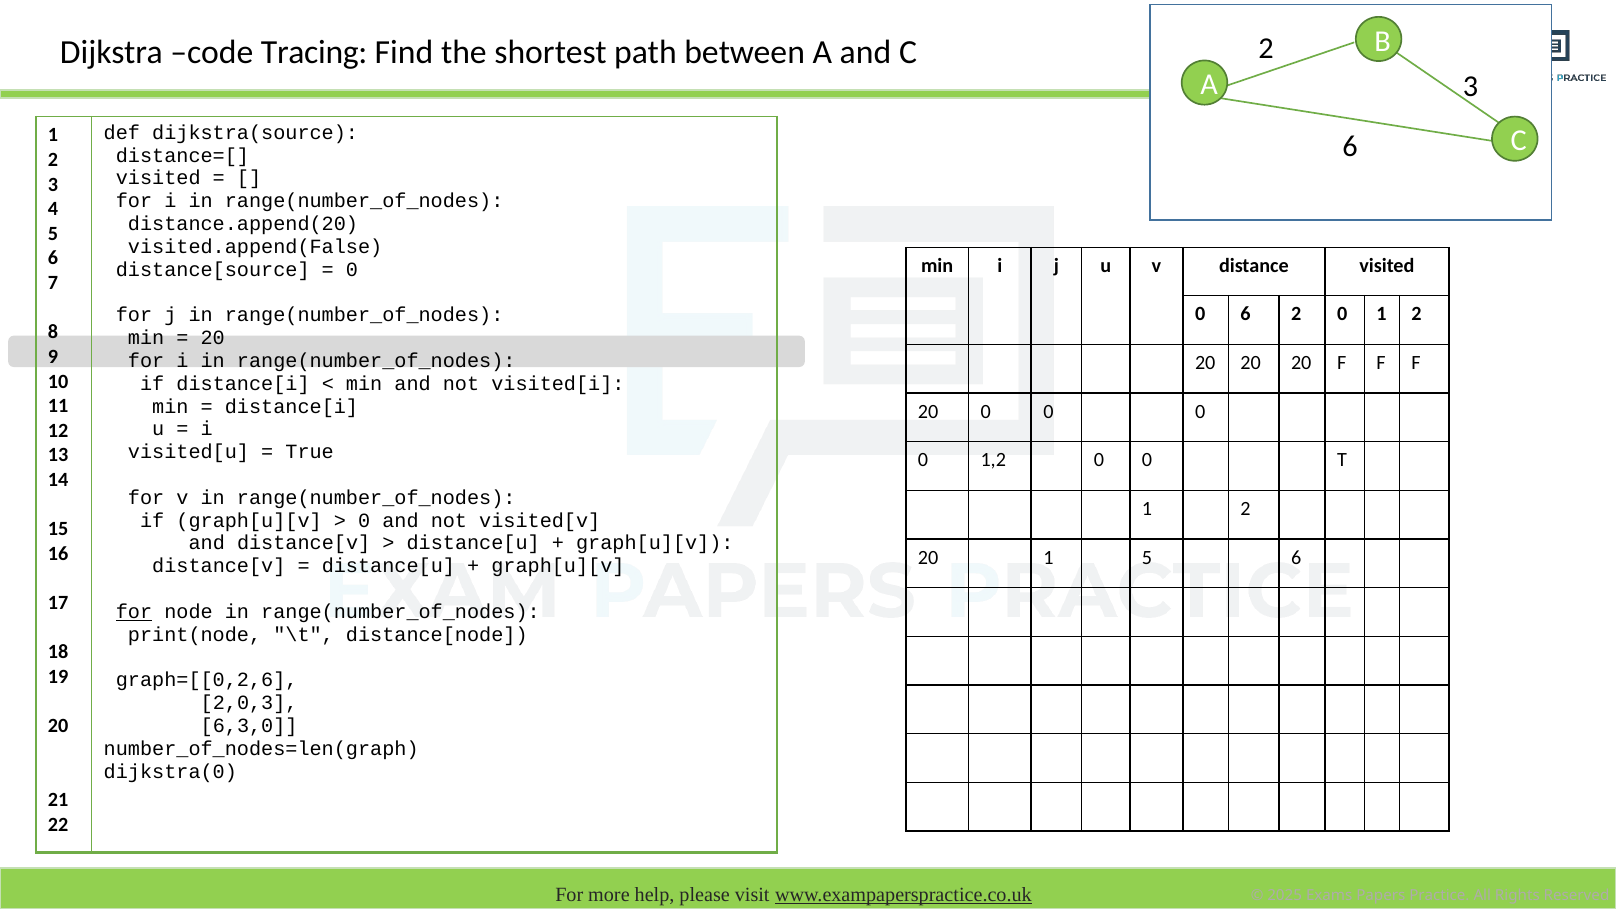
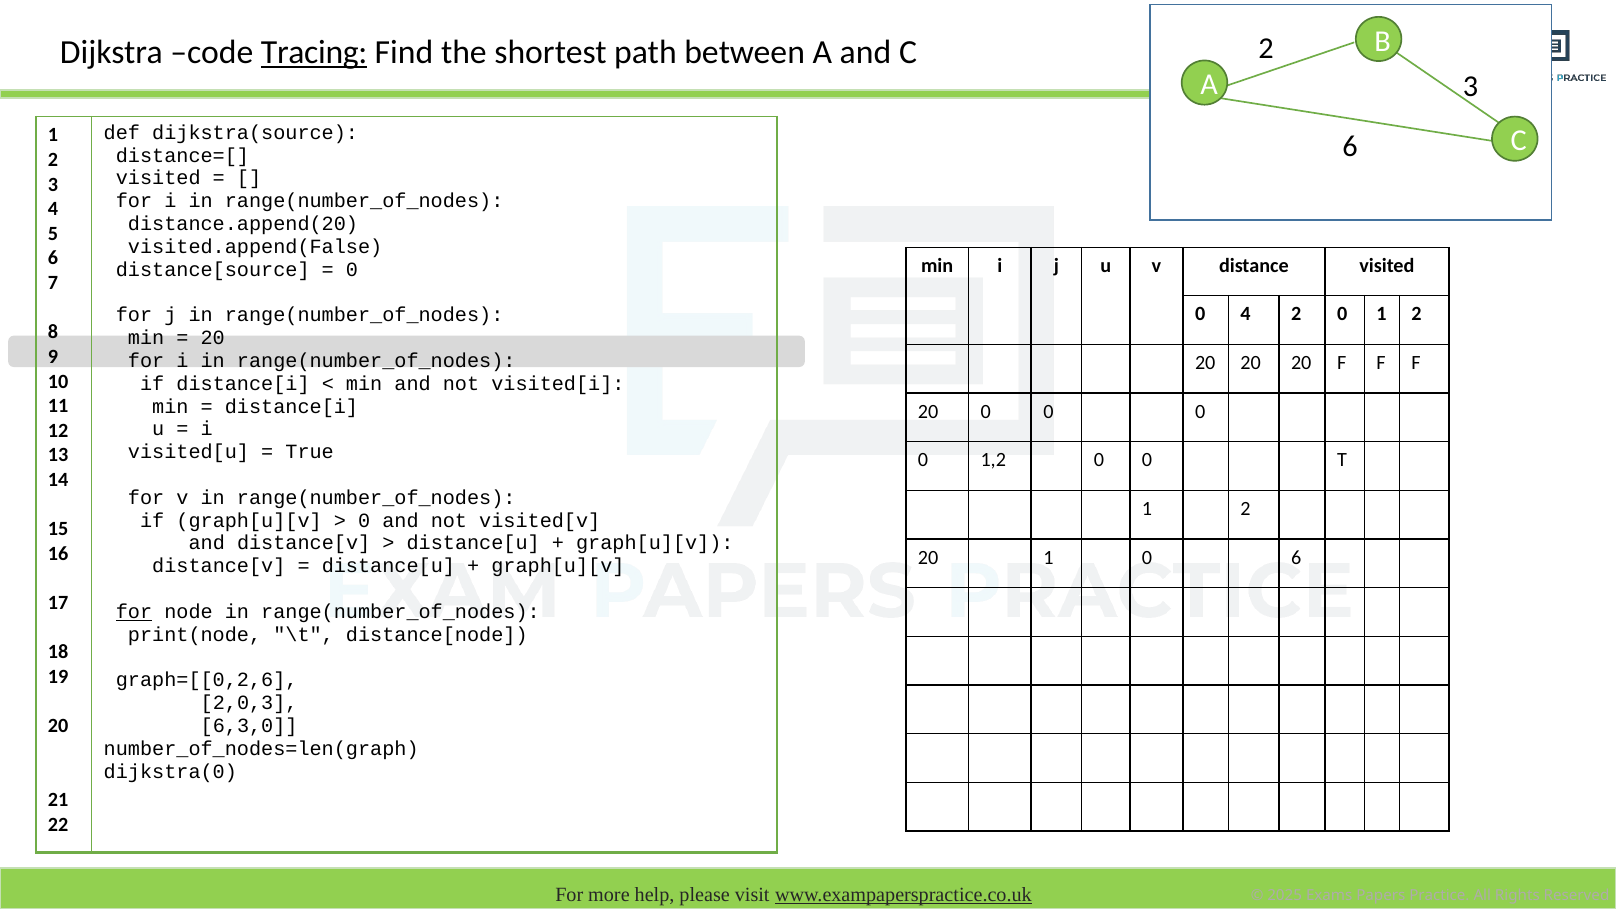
Tracing underline: none -> present (314, 52)
0 6: 6 -> 4 (1246, 314)
1 5: 5 -> 0 (1147, 558)
